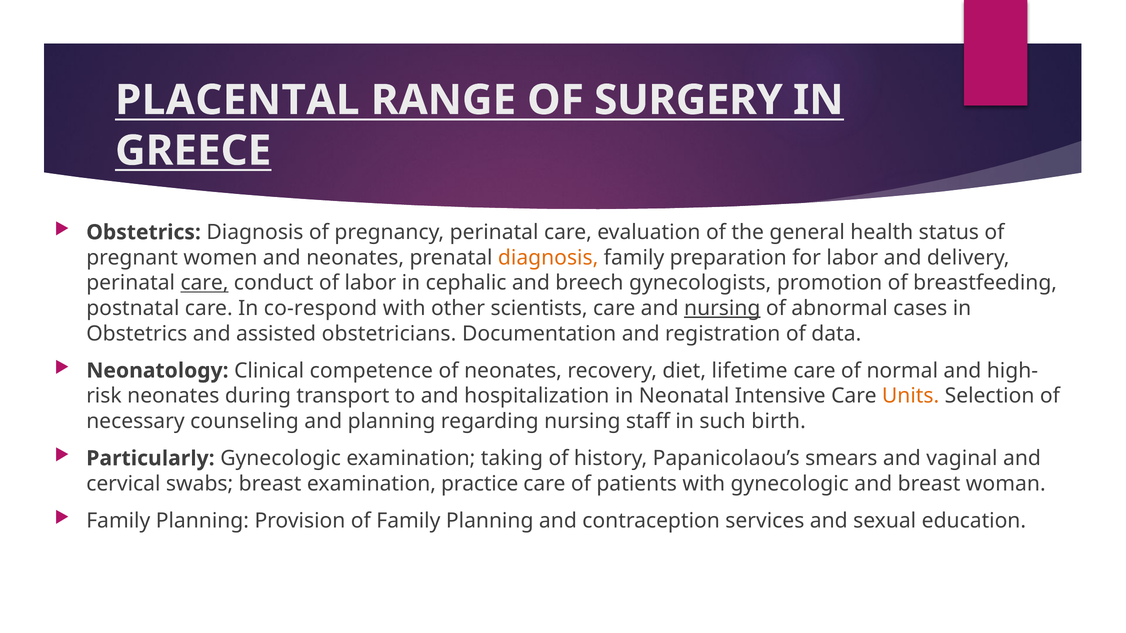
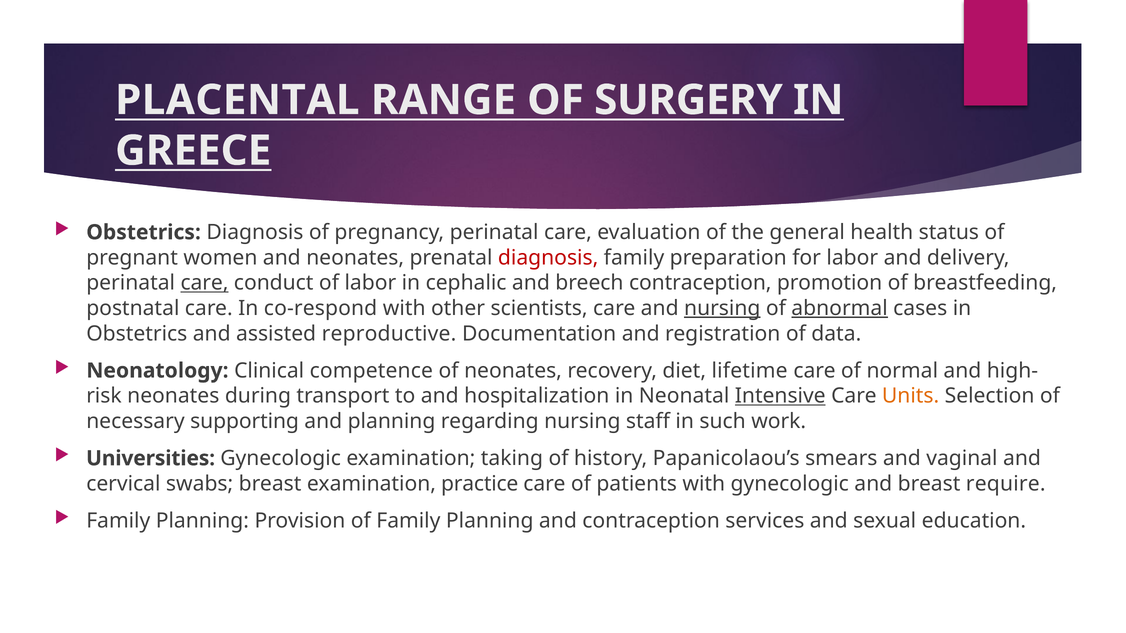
diagnosis colour: orange -> red (548, 258)
breech gynecologists: gynecologists -> contraception (700, 283)
abnormal underline: none -> present (840, 308)
obstetricians: obstetricians -> reproductive (389, 334)
Intensive underline: none -> present (780, 396)
counseling: counseling -> supporting (245, 422)
birth: birth -> work (779, 422)
Particularly: Particularly -> Universities (151, 459)
woman: woman -> require (1006, 484)
